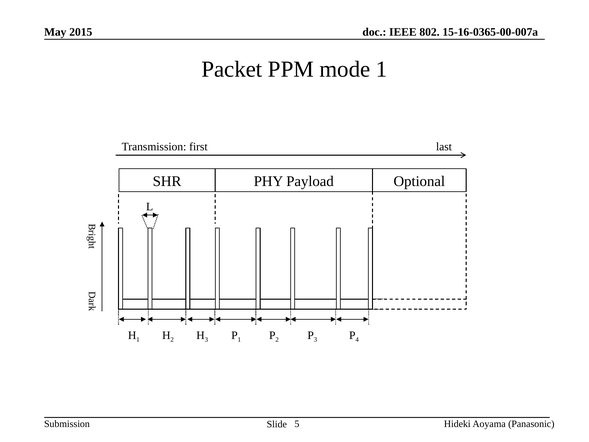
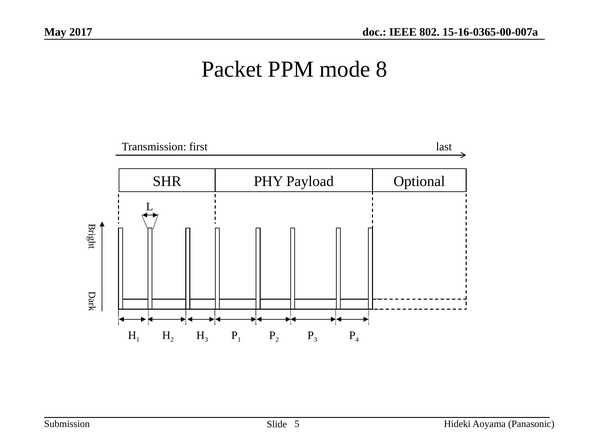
2015: 2015 -> 2017 (81, 32)
mode 1: 1 -> 8 (382, 69)
